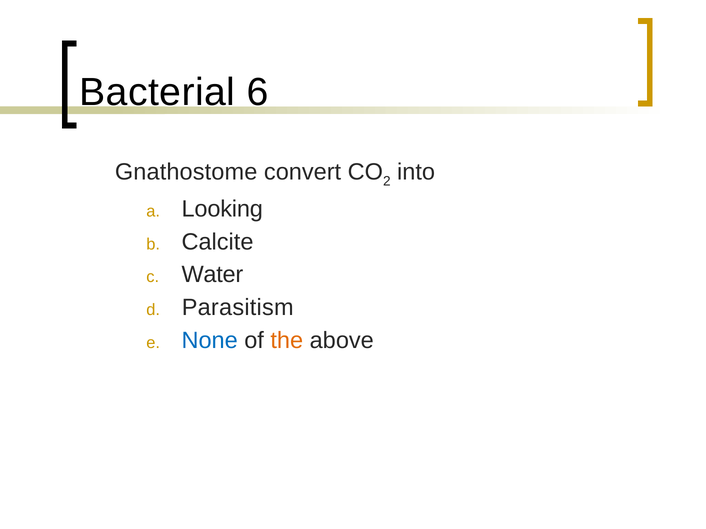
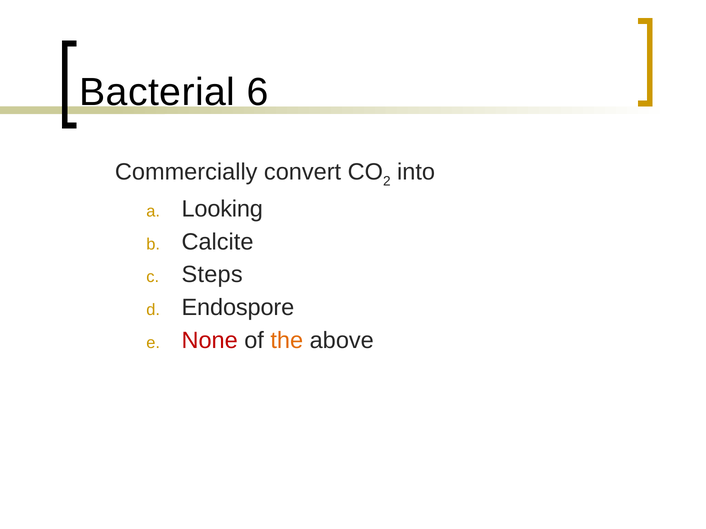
Gnathostome: Gnathostome -> Commercially (186, 172)
Water: Water -> Steps (212, 275)
Parasitism: Parasitism -> Endospore (238, 308)
None colour: blue -> red (210, 341)
